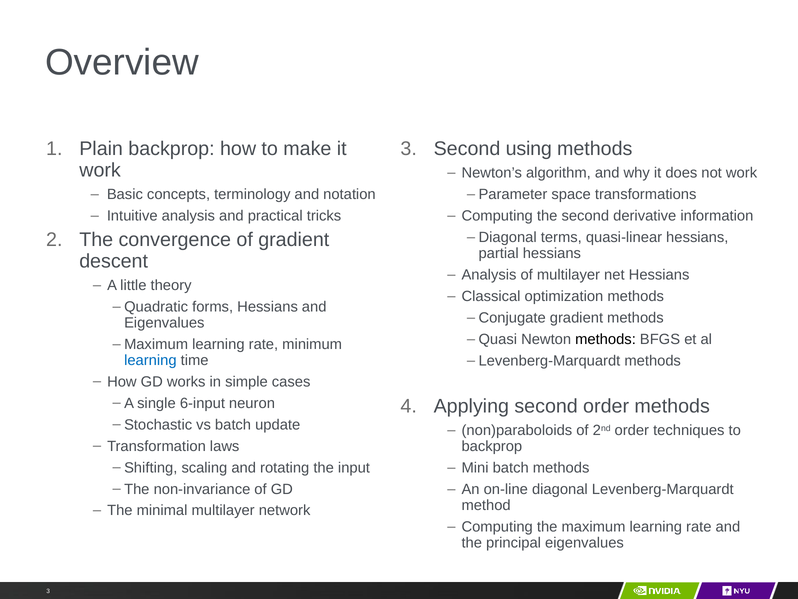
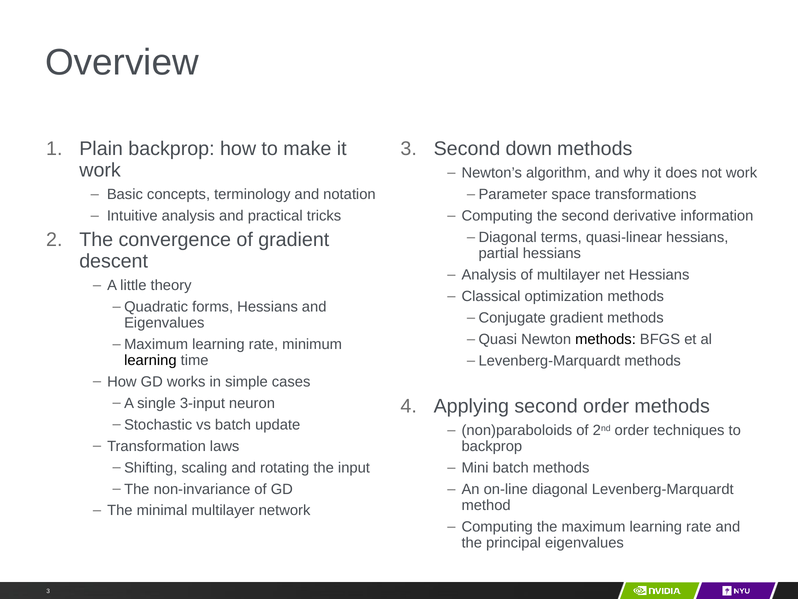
using: using -> down (529, 149)
learning colour: blue -> black (150, 360)
6-input: 6-input -> 3-input (202, 403)
